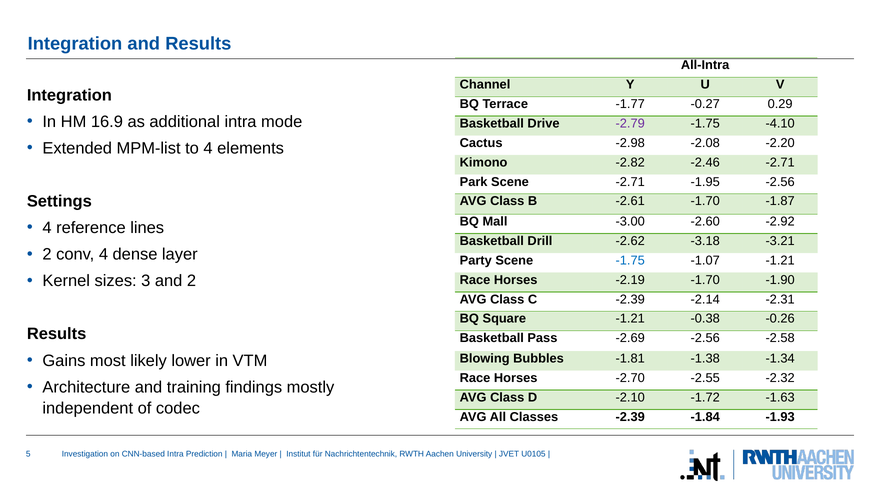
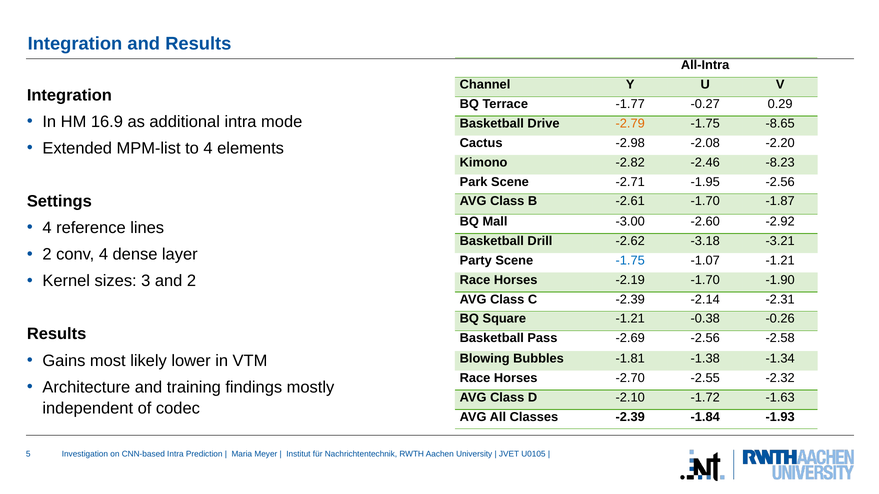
-2.79 colour: purple -> orange (630, 124)
-4.10: -4.10 -> -8.65 (780, 124)
-2.46 -2.71: -2.71 -> -8.23 (780, 163)
